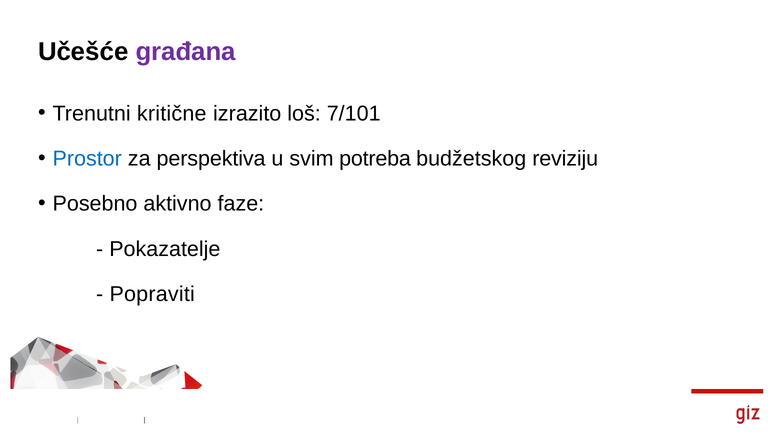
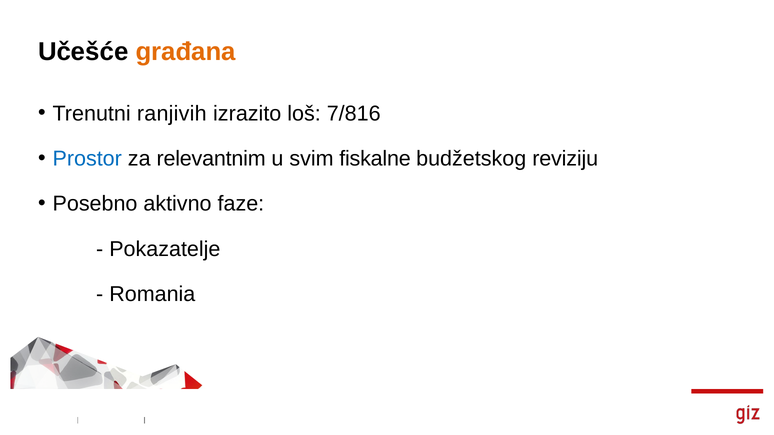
građana colour: purple -> orange (186, 52)
kritične: kritične -> ranjivih (172, 114)
7/101: 7/101 -> 7/816 (354, 114)
perspektiva: perspektiva -> relevantnim (211, 159)
potreba: potreba -> fiskalne (375, 159)
Popraviti: Popraviti -> Romania (152, 294)
